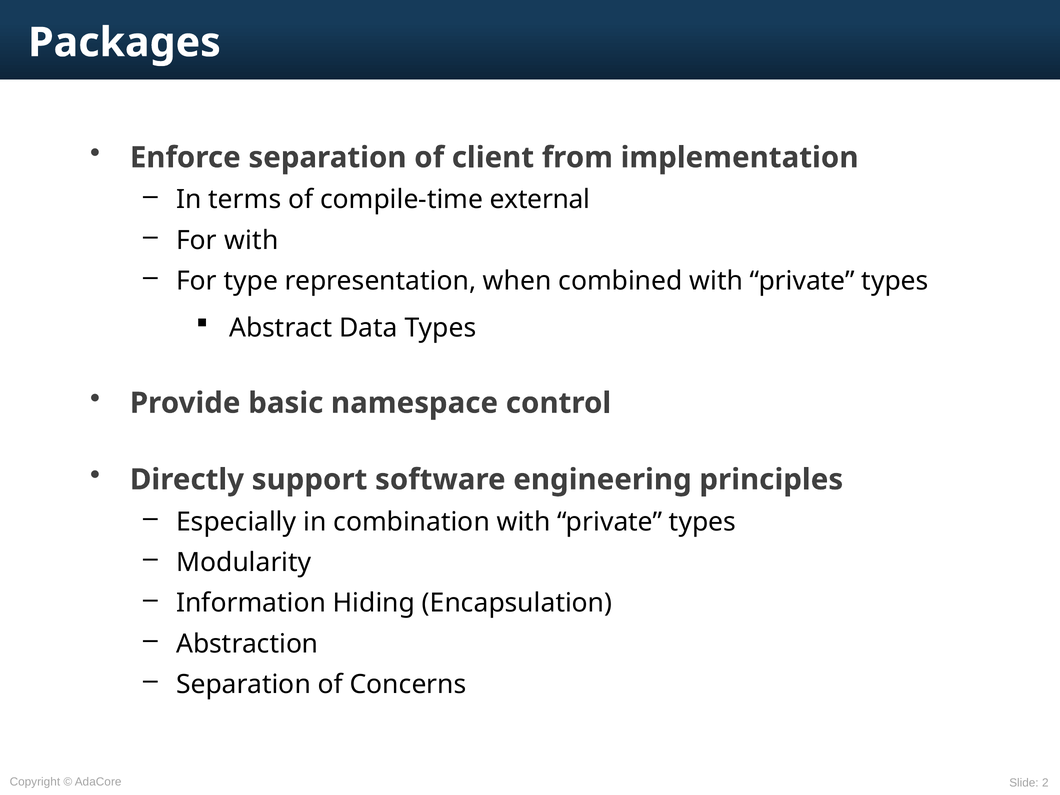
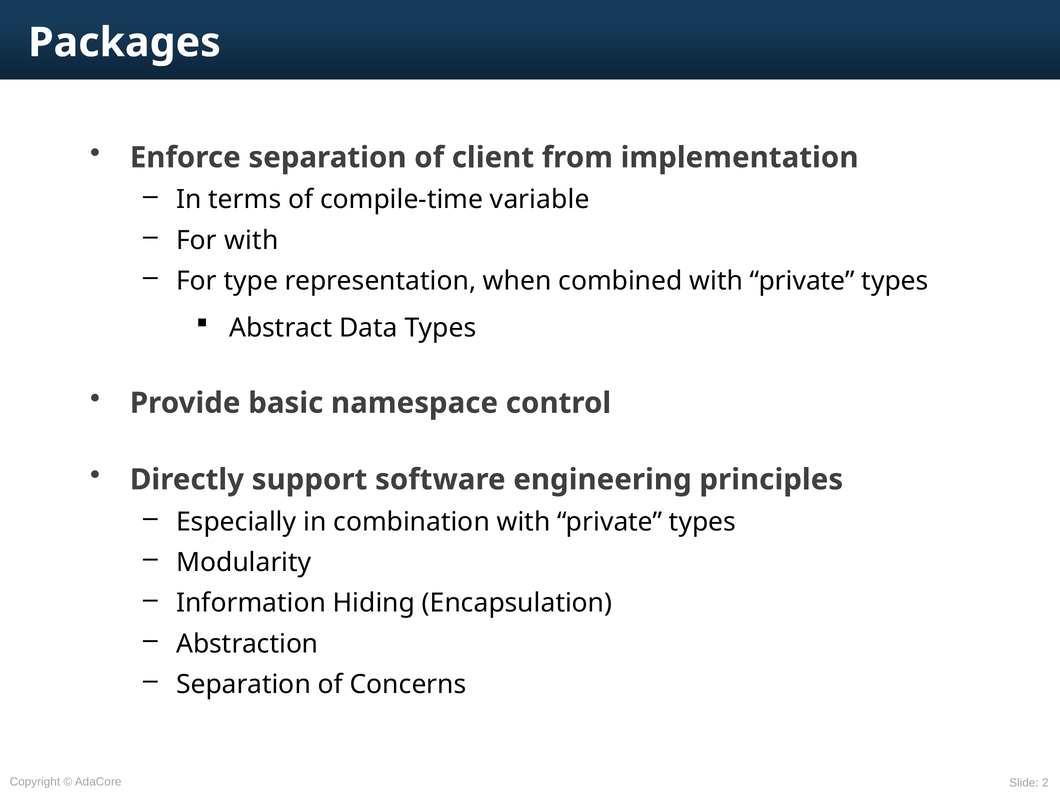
external: external -> variable (540, 200)
